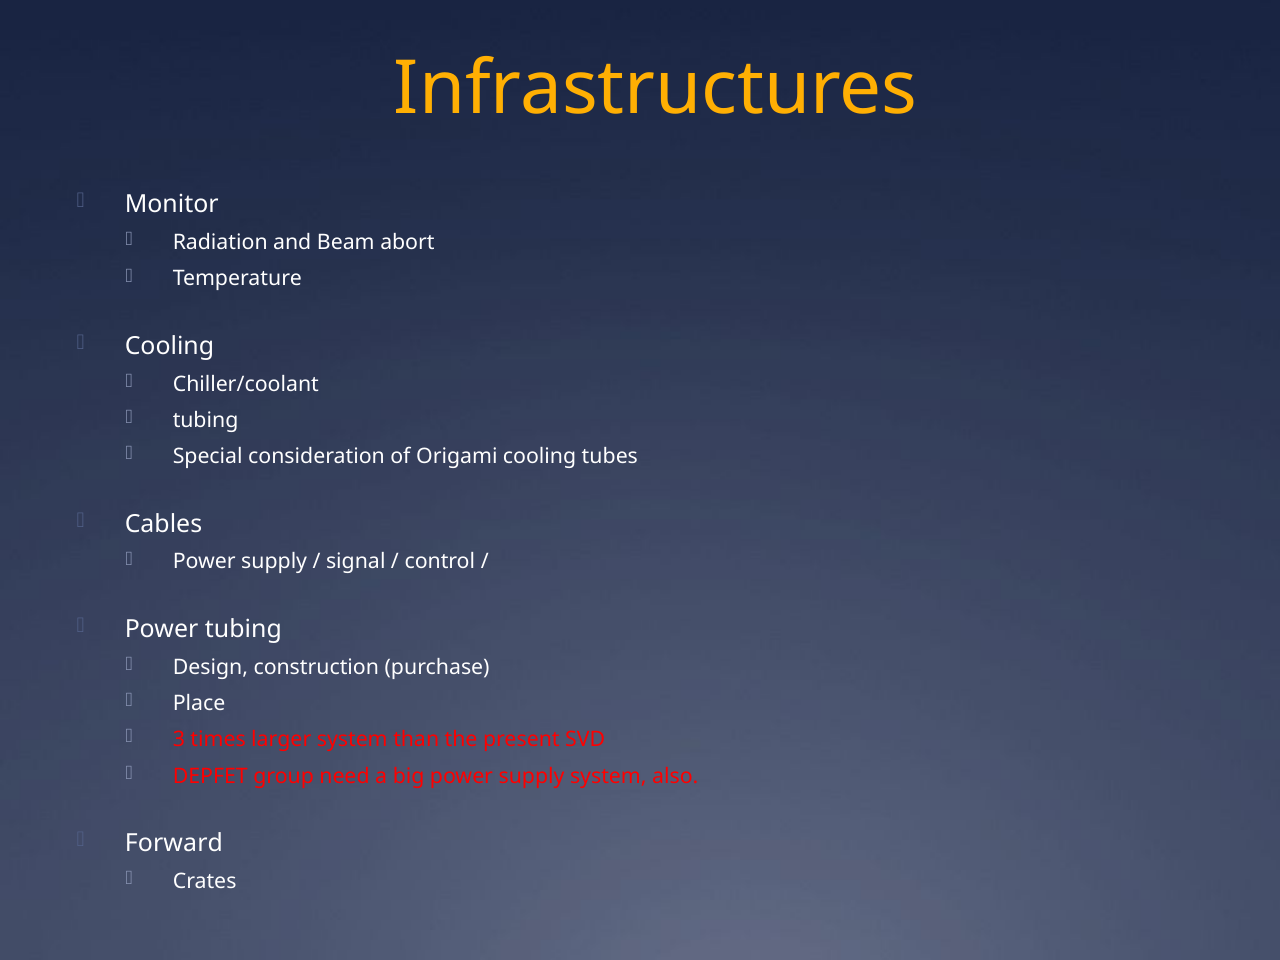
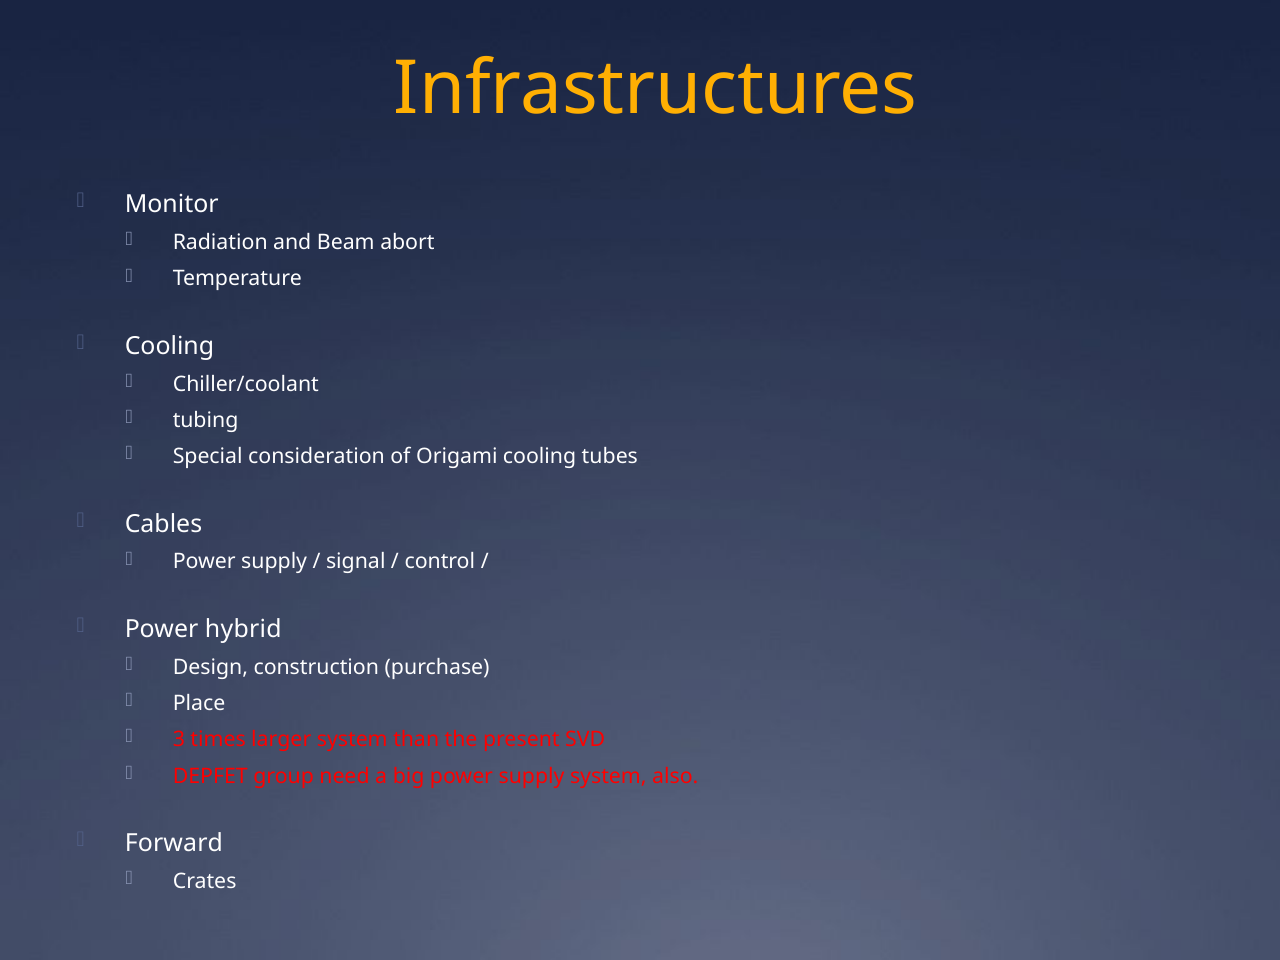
Power tubing: tubing -> hybrid (243, 629)
